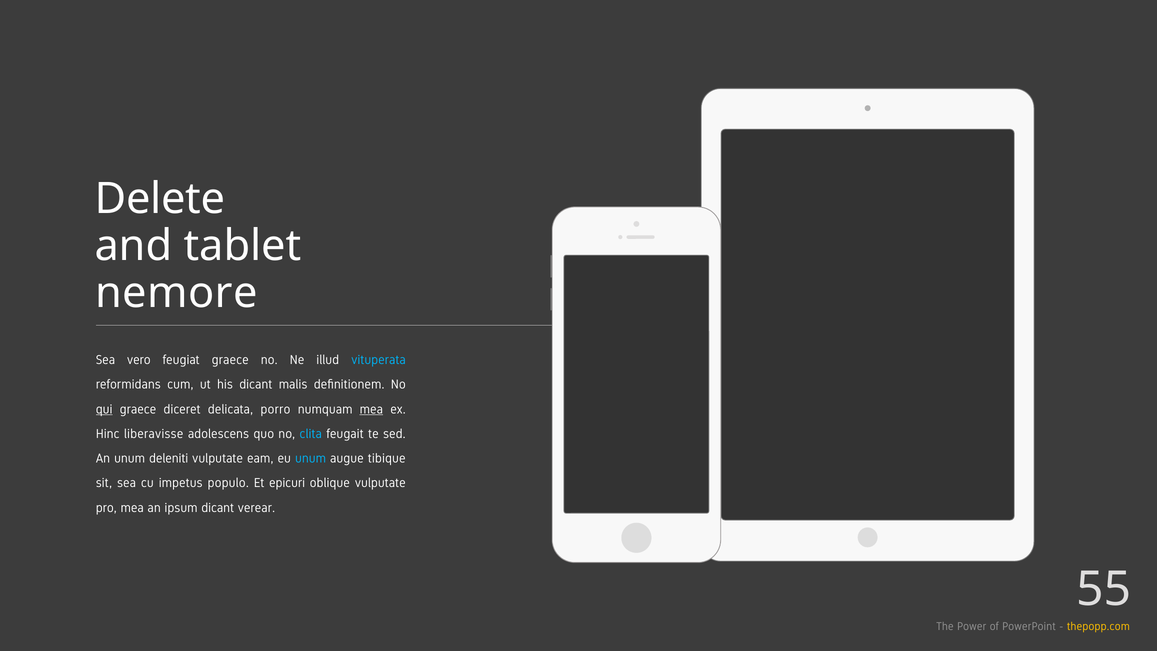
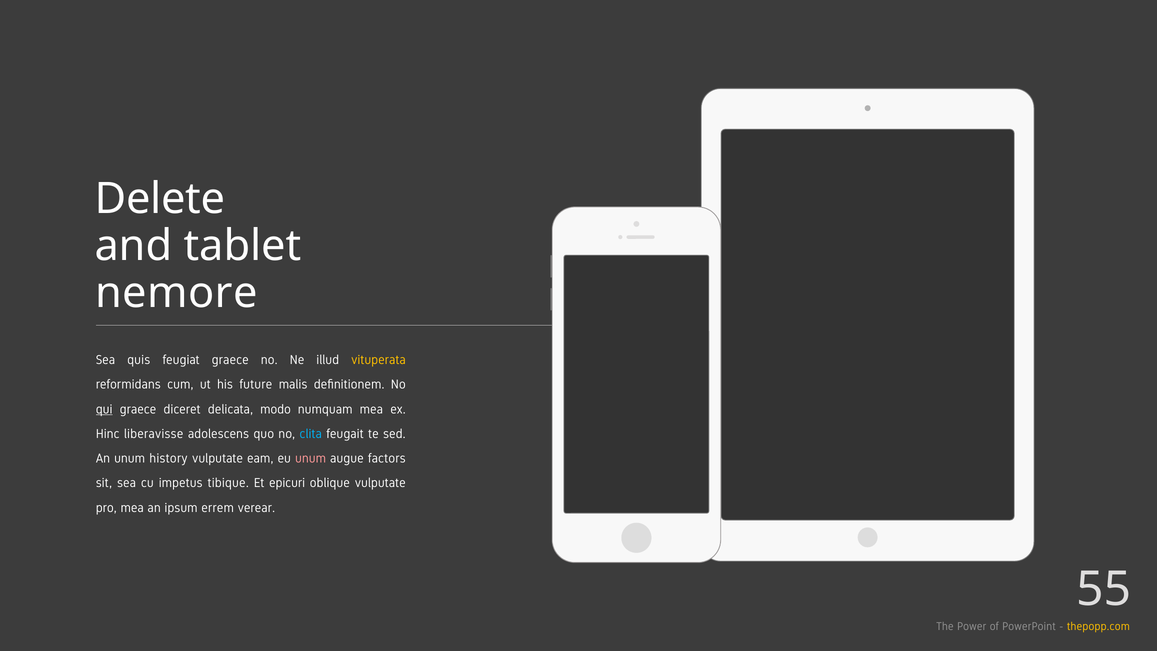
vero: vero -> quis (139, 360)
vituperata colour: light blue -> yellow (379, 360)
his dicant: dicant -> future (256, 384)
porro: porro -> modo (276, 409)
mea underline: present -> none (371, 409)
deleniti: deleniti -> history (169, 458)
unum colour: light blue -> pink (311, 458)
tibique: tibique -> factors (387, 458)
populo: populo -> tibique (228, 483)
ipsum dicant: dicant -> errem (218, 508)
